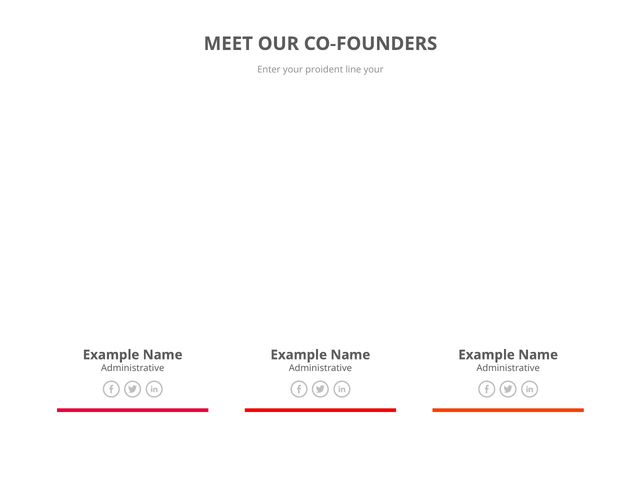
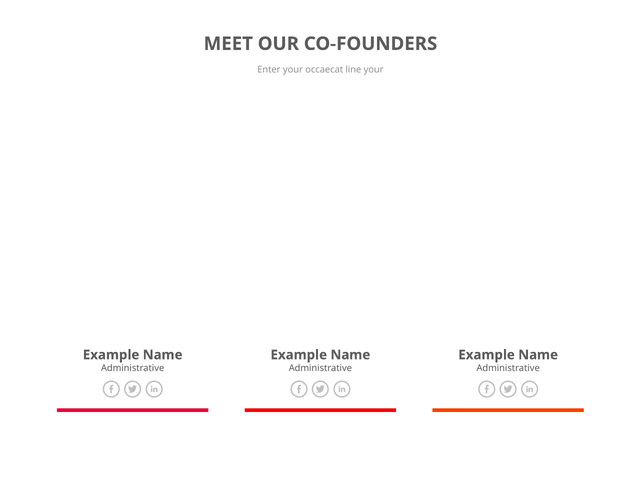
proident: proident -> occaecat (324, 70)
